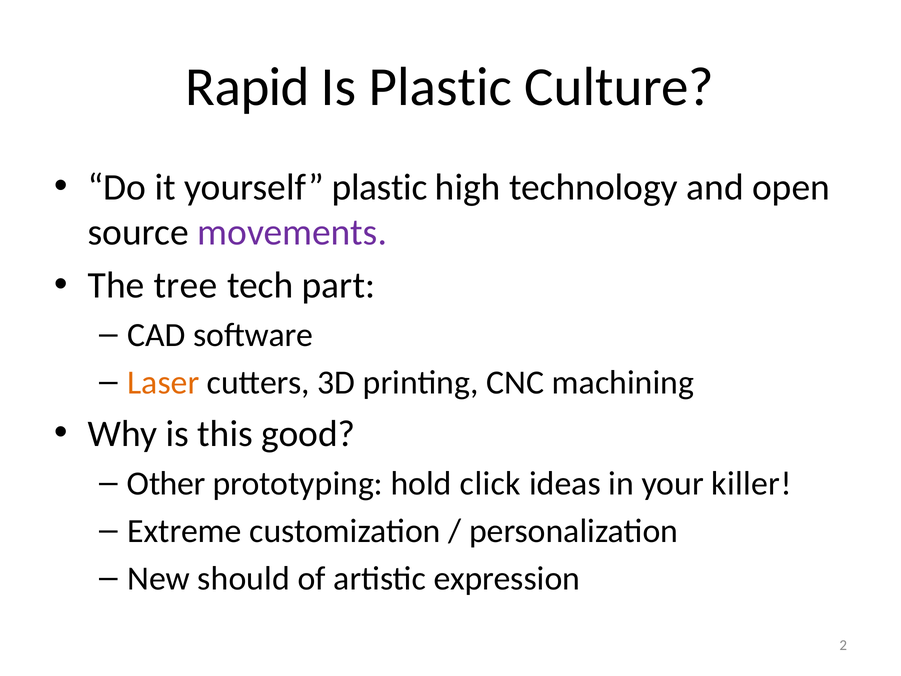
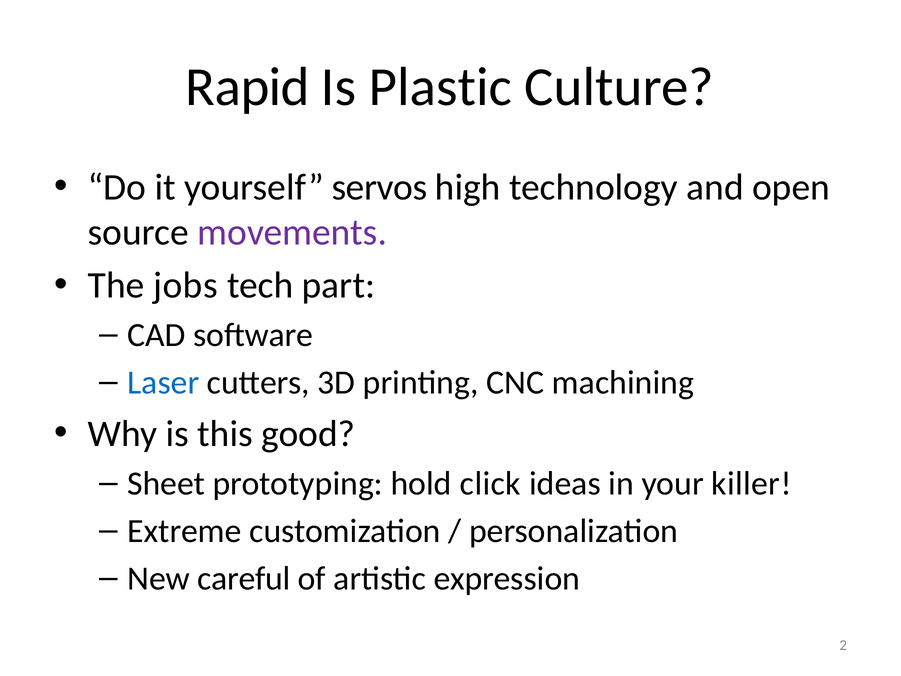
yourself plastic: plastic -> servos (380, 187)
tree: tree -> jobs (186, 285)
Laser colour: orange -> blue (163, 383)
Other: Other -> Sheet (166, 483)
should: should -> careful (244, 579)
